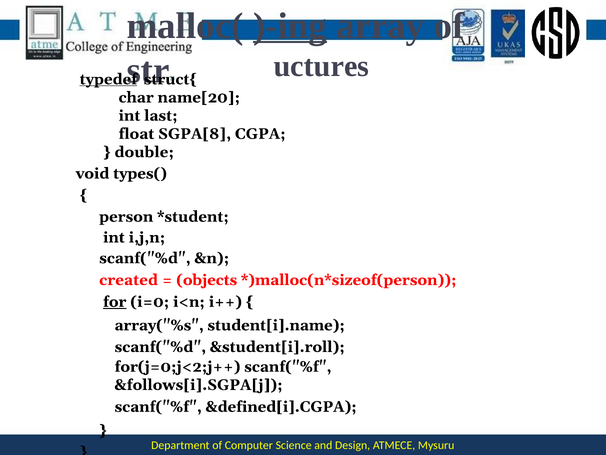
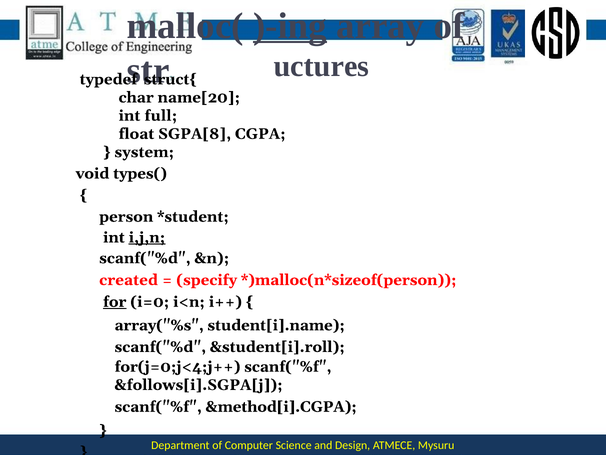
typedef underline: present -> none (108, 79)
last: last -> full (161, 116)
double: double -> system (144, 152)
i,j,n underline: none -> present (147, 237)
objects: objects -> specify (207, 280)
for(j=0;j<2;j++: for(j=0;j<2;j++ -> for(j=0;j<4;j++ (177, 366)
&defined[i].CGPA: &defined[i].CGPA -> &method[i].CGPA (281, 406)
